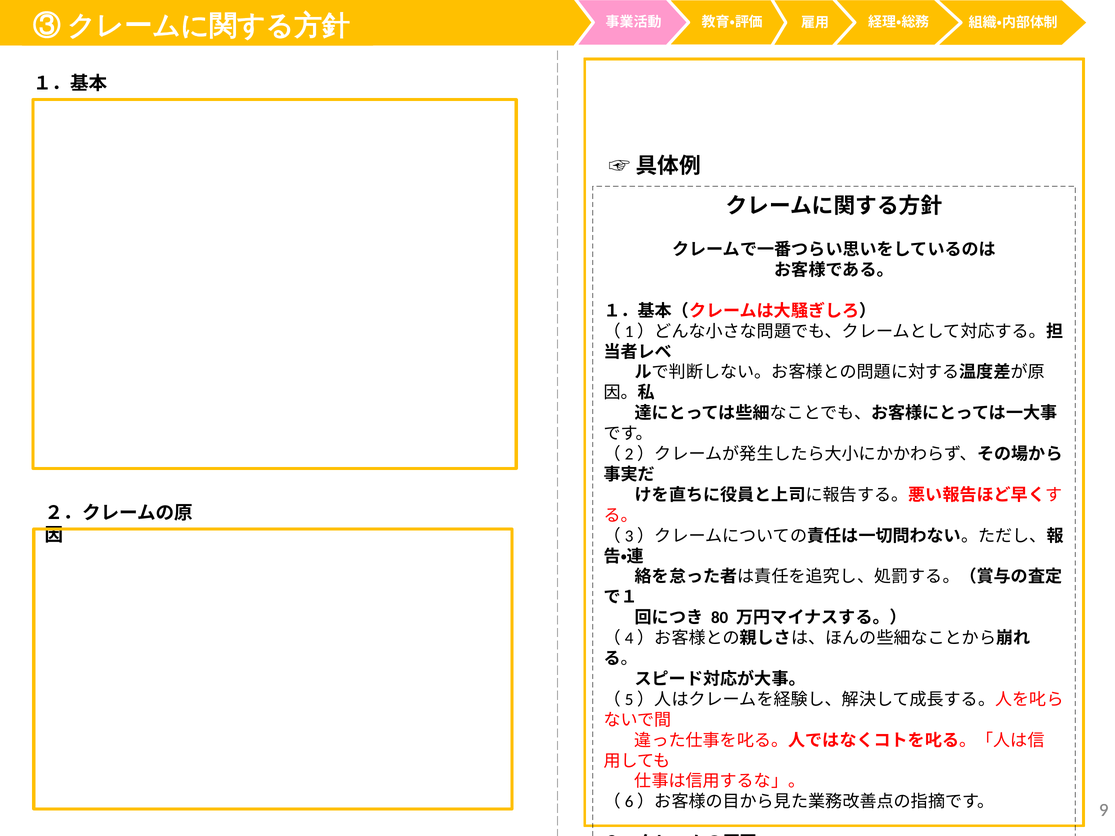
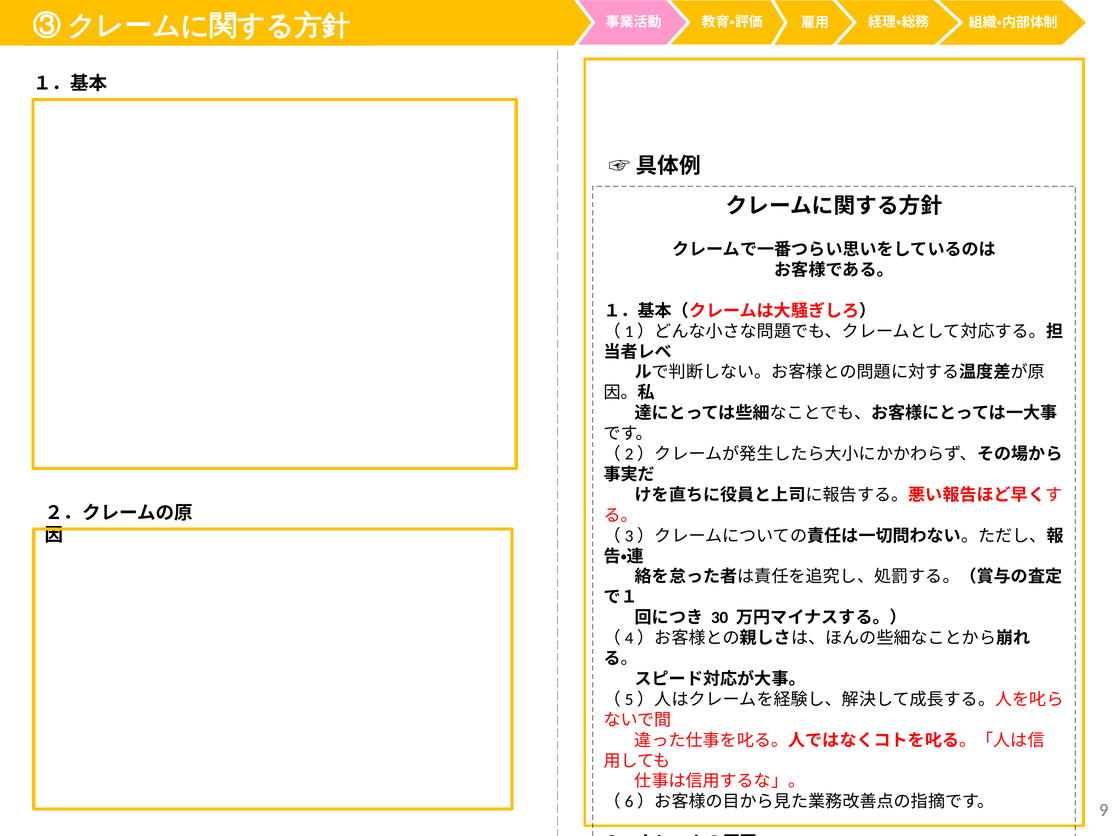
80: 80 -> 30 (720, 618)
